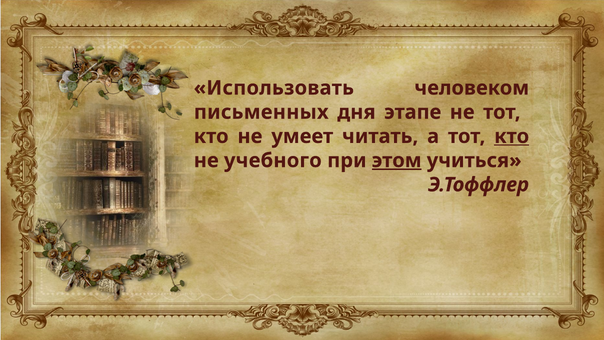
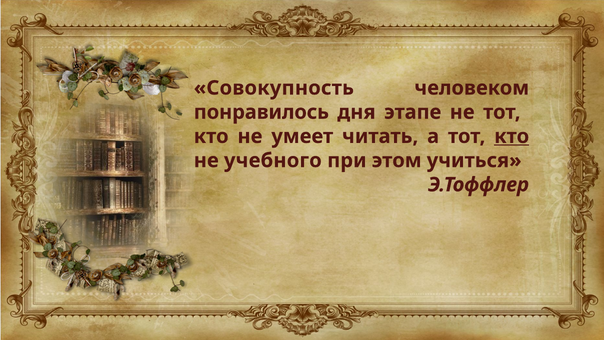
Использовать: Использовать -> Совокупность (274, 88)
письменных: письменных -> понравилось (261, 112)
этом underline: present -> none (397, 160)
